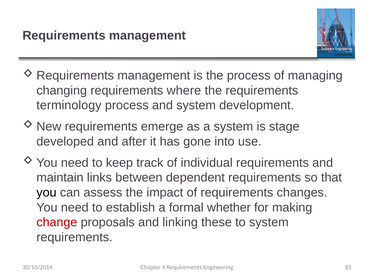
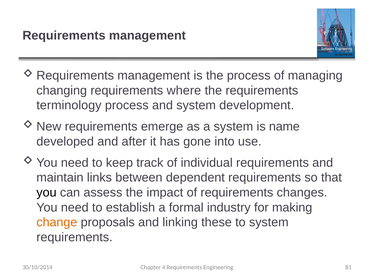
stage: stage -> name (284, 127)
whether: whether -> industry (229, 208)
change colour: red -> orange (57, 223)
